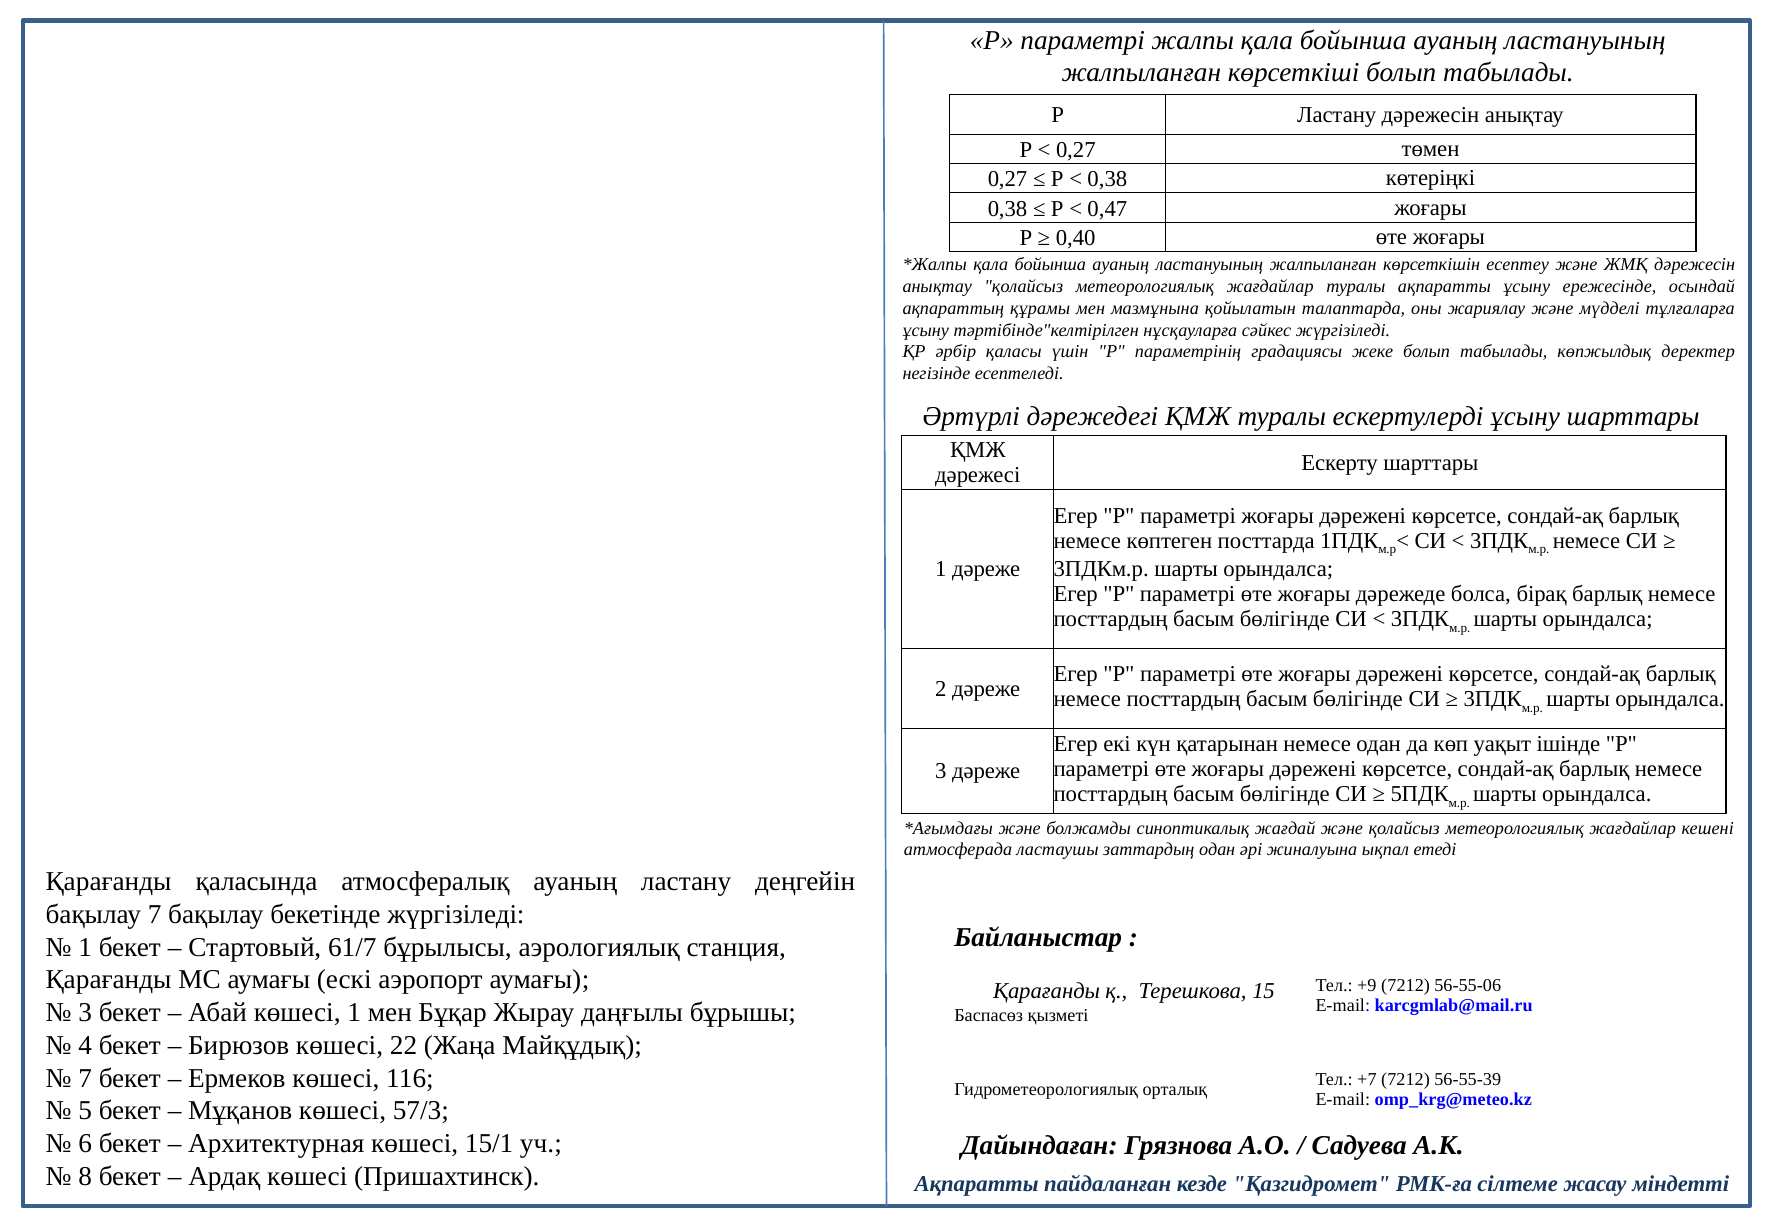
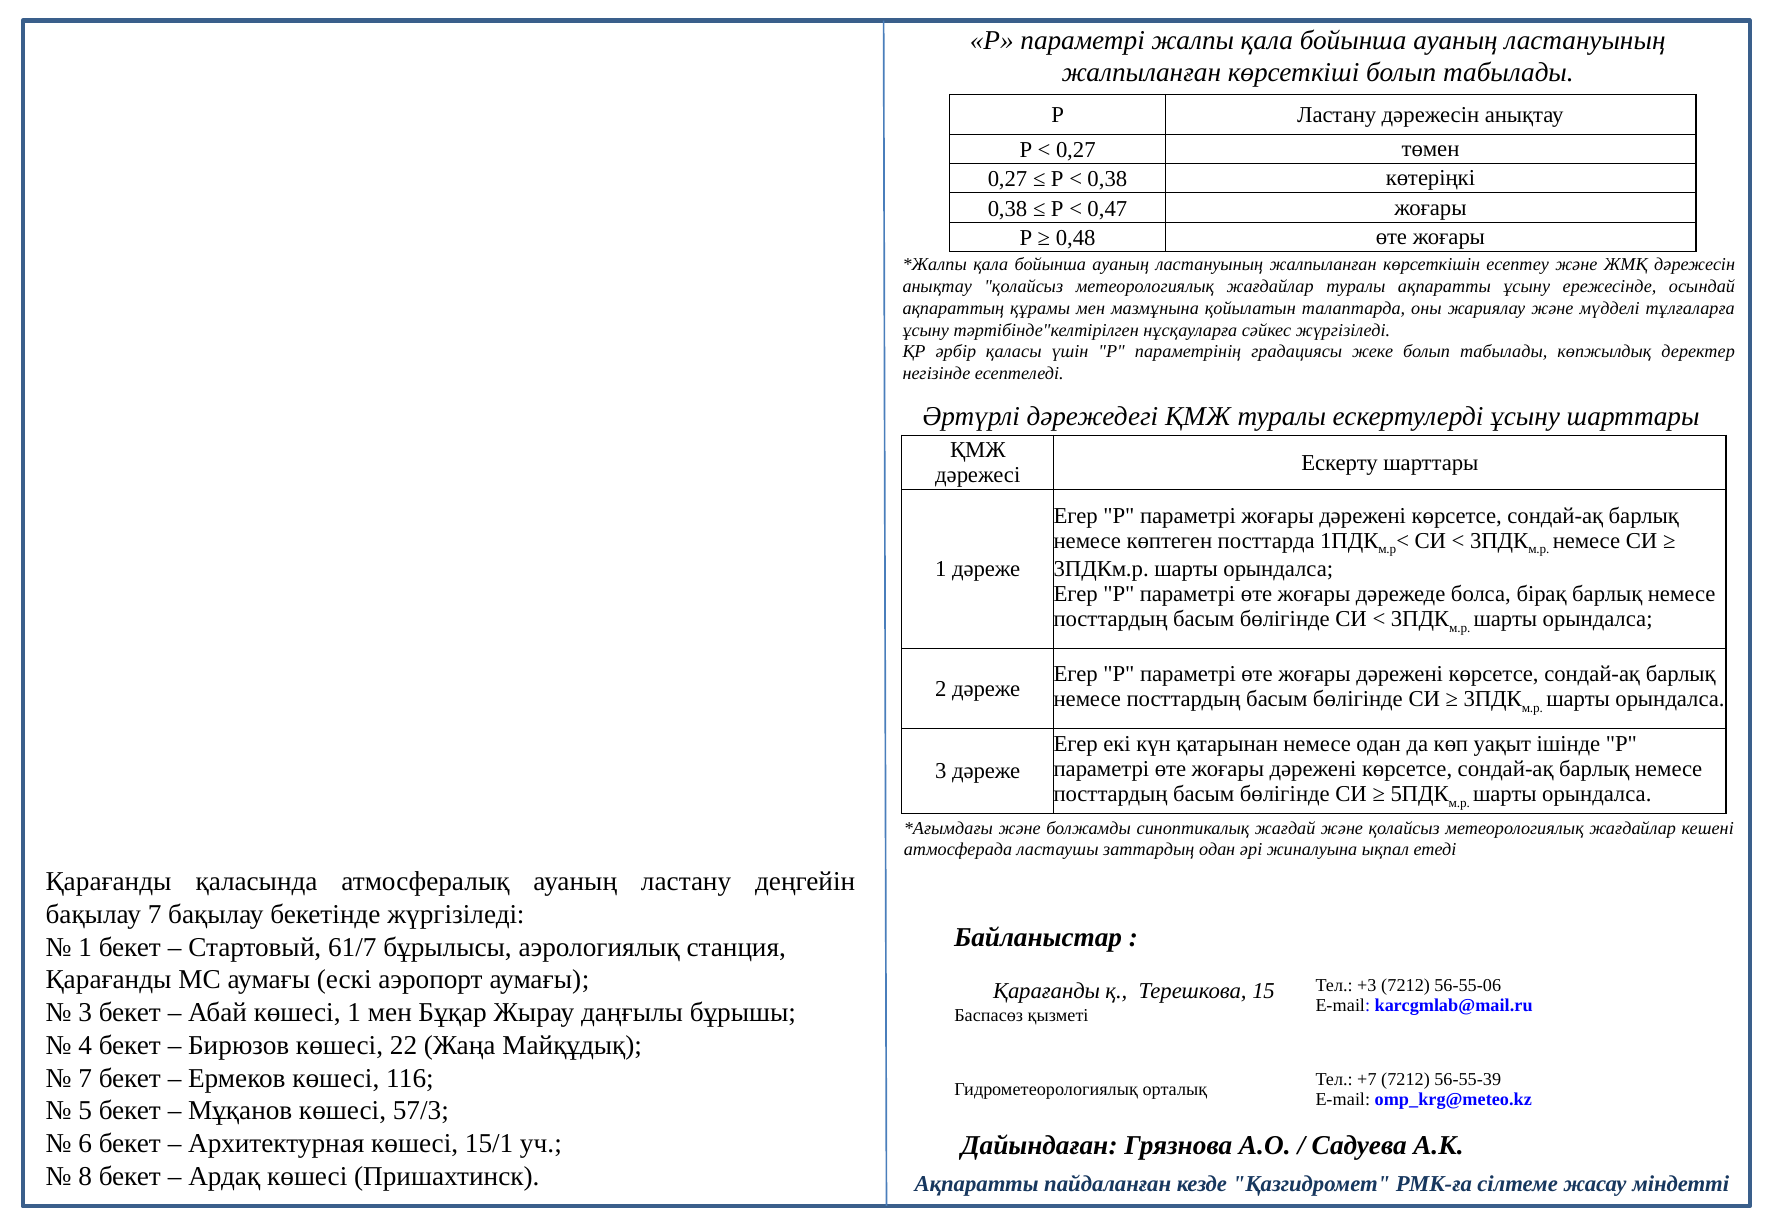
0,40: 0,40 -> 0,48 (1076, 238)
+9: +9 -> +3 (1367, 985)
